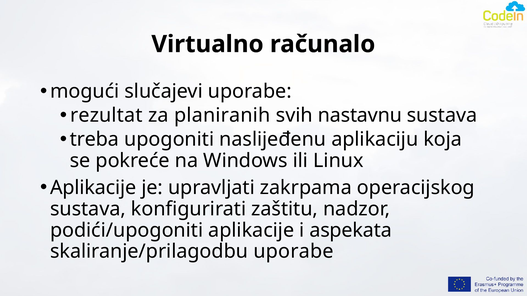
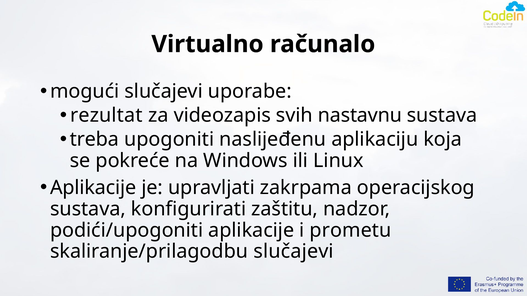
planiranih: planiranih -> videozapis (222, 116)
aspekata: aspekata -> prometu (350, 231)
skaliranje/prilagodbu uporabe: uporabe -> slučajevi (294, 252)
